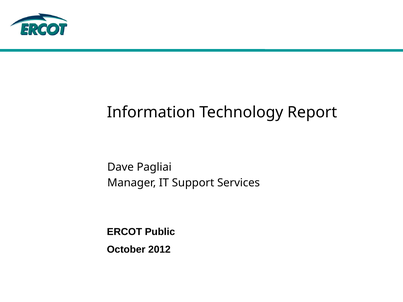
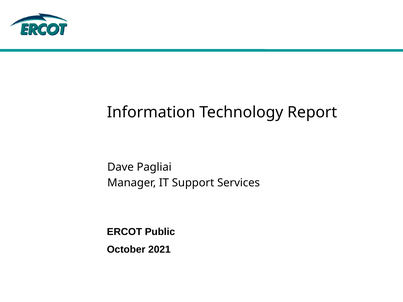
2012: 2012 -> 2021 (159, 250)
